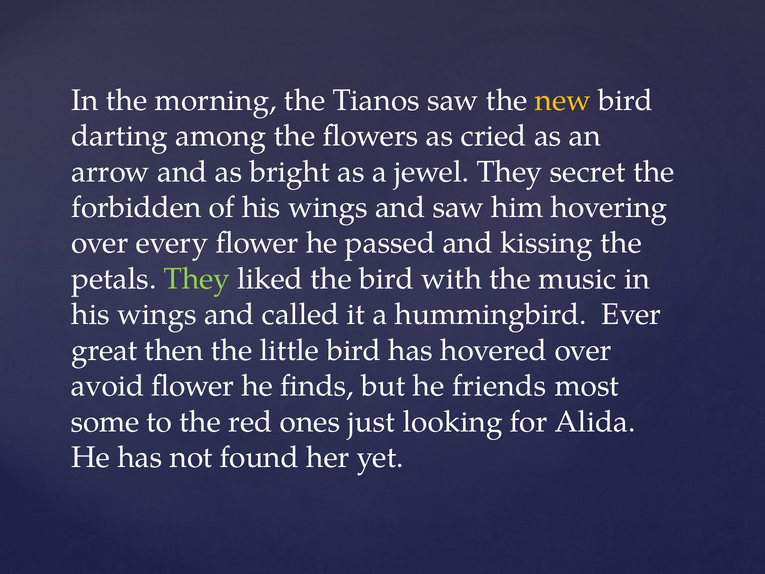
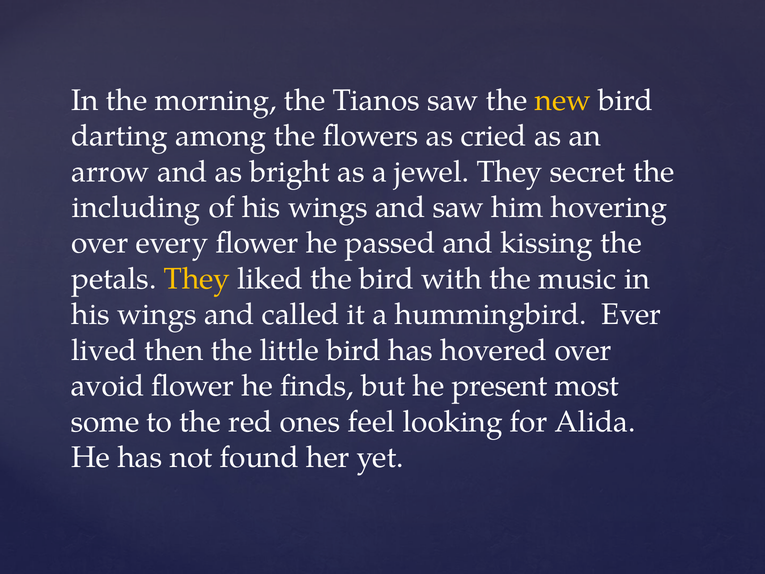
forbidden: forbidden -> including (136, 207)
They colour: light green -> yellow (197, 279)
great: great -> lived (104, 350)
friends: friends -> present (500, 386)
just: just -> feel (371, 422)
